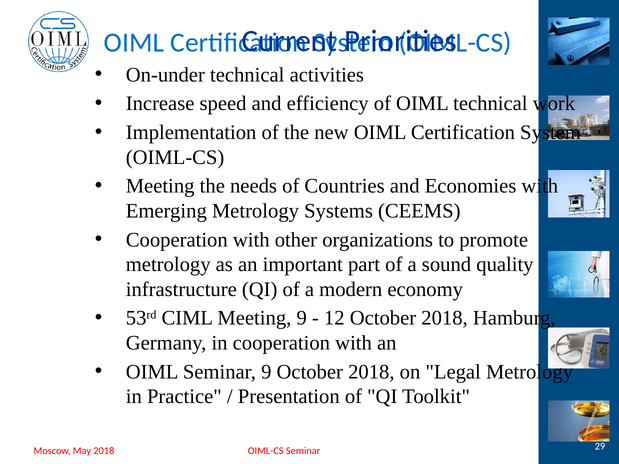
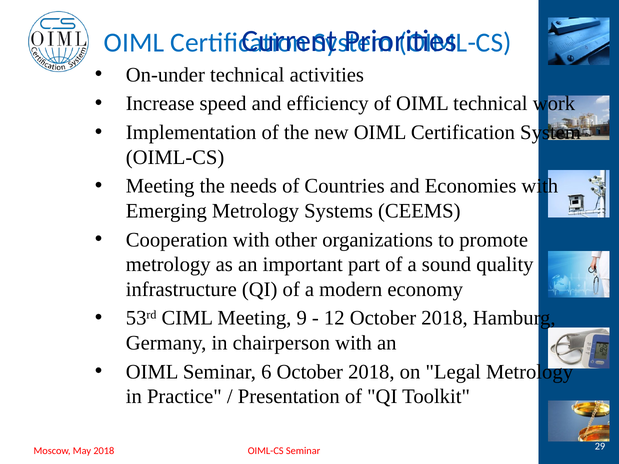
in cooperation: cooperation -> chairperson (281, 343)
Seminar 9: 9 -> 6 (266, 372)
